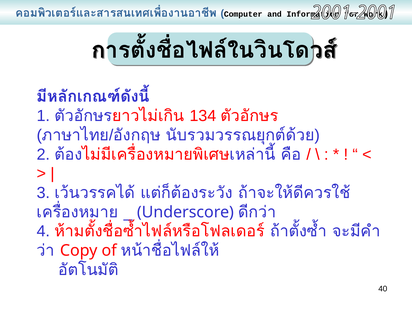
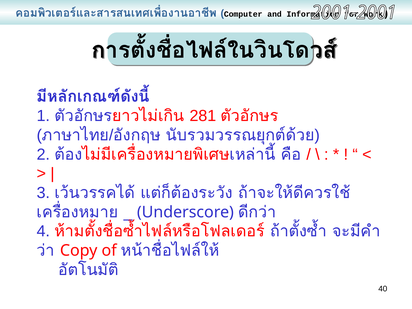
134: 134 -> 281 (203, 116)
